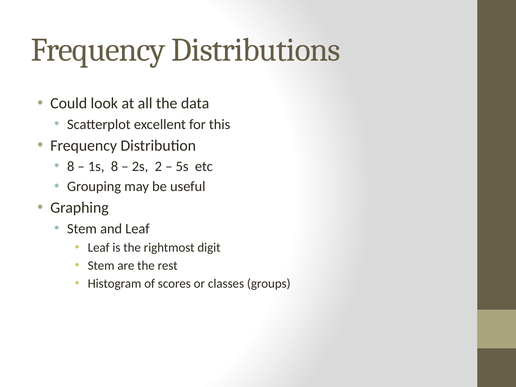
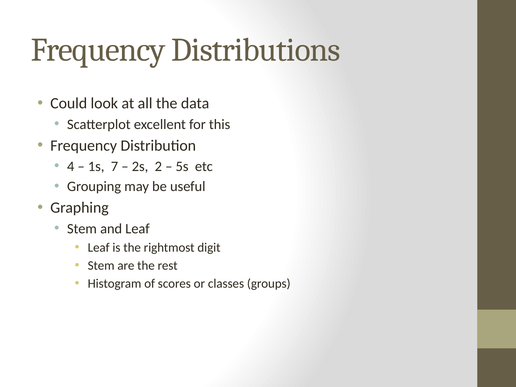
8: 8 -> 4 (71, 166)
1s 8: 8 -> 7 (115, 166)
